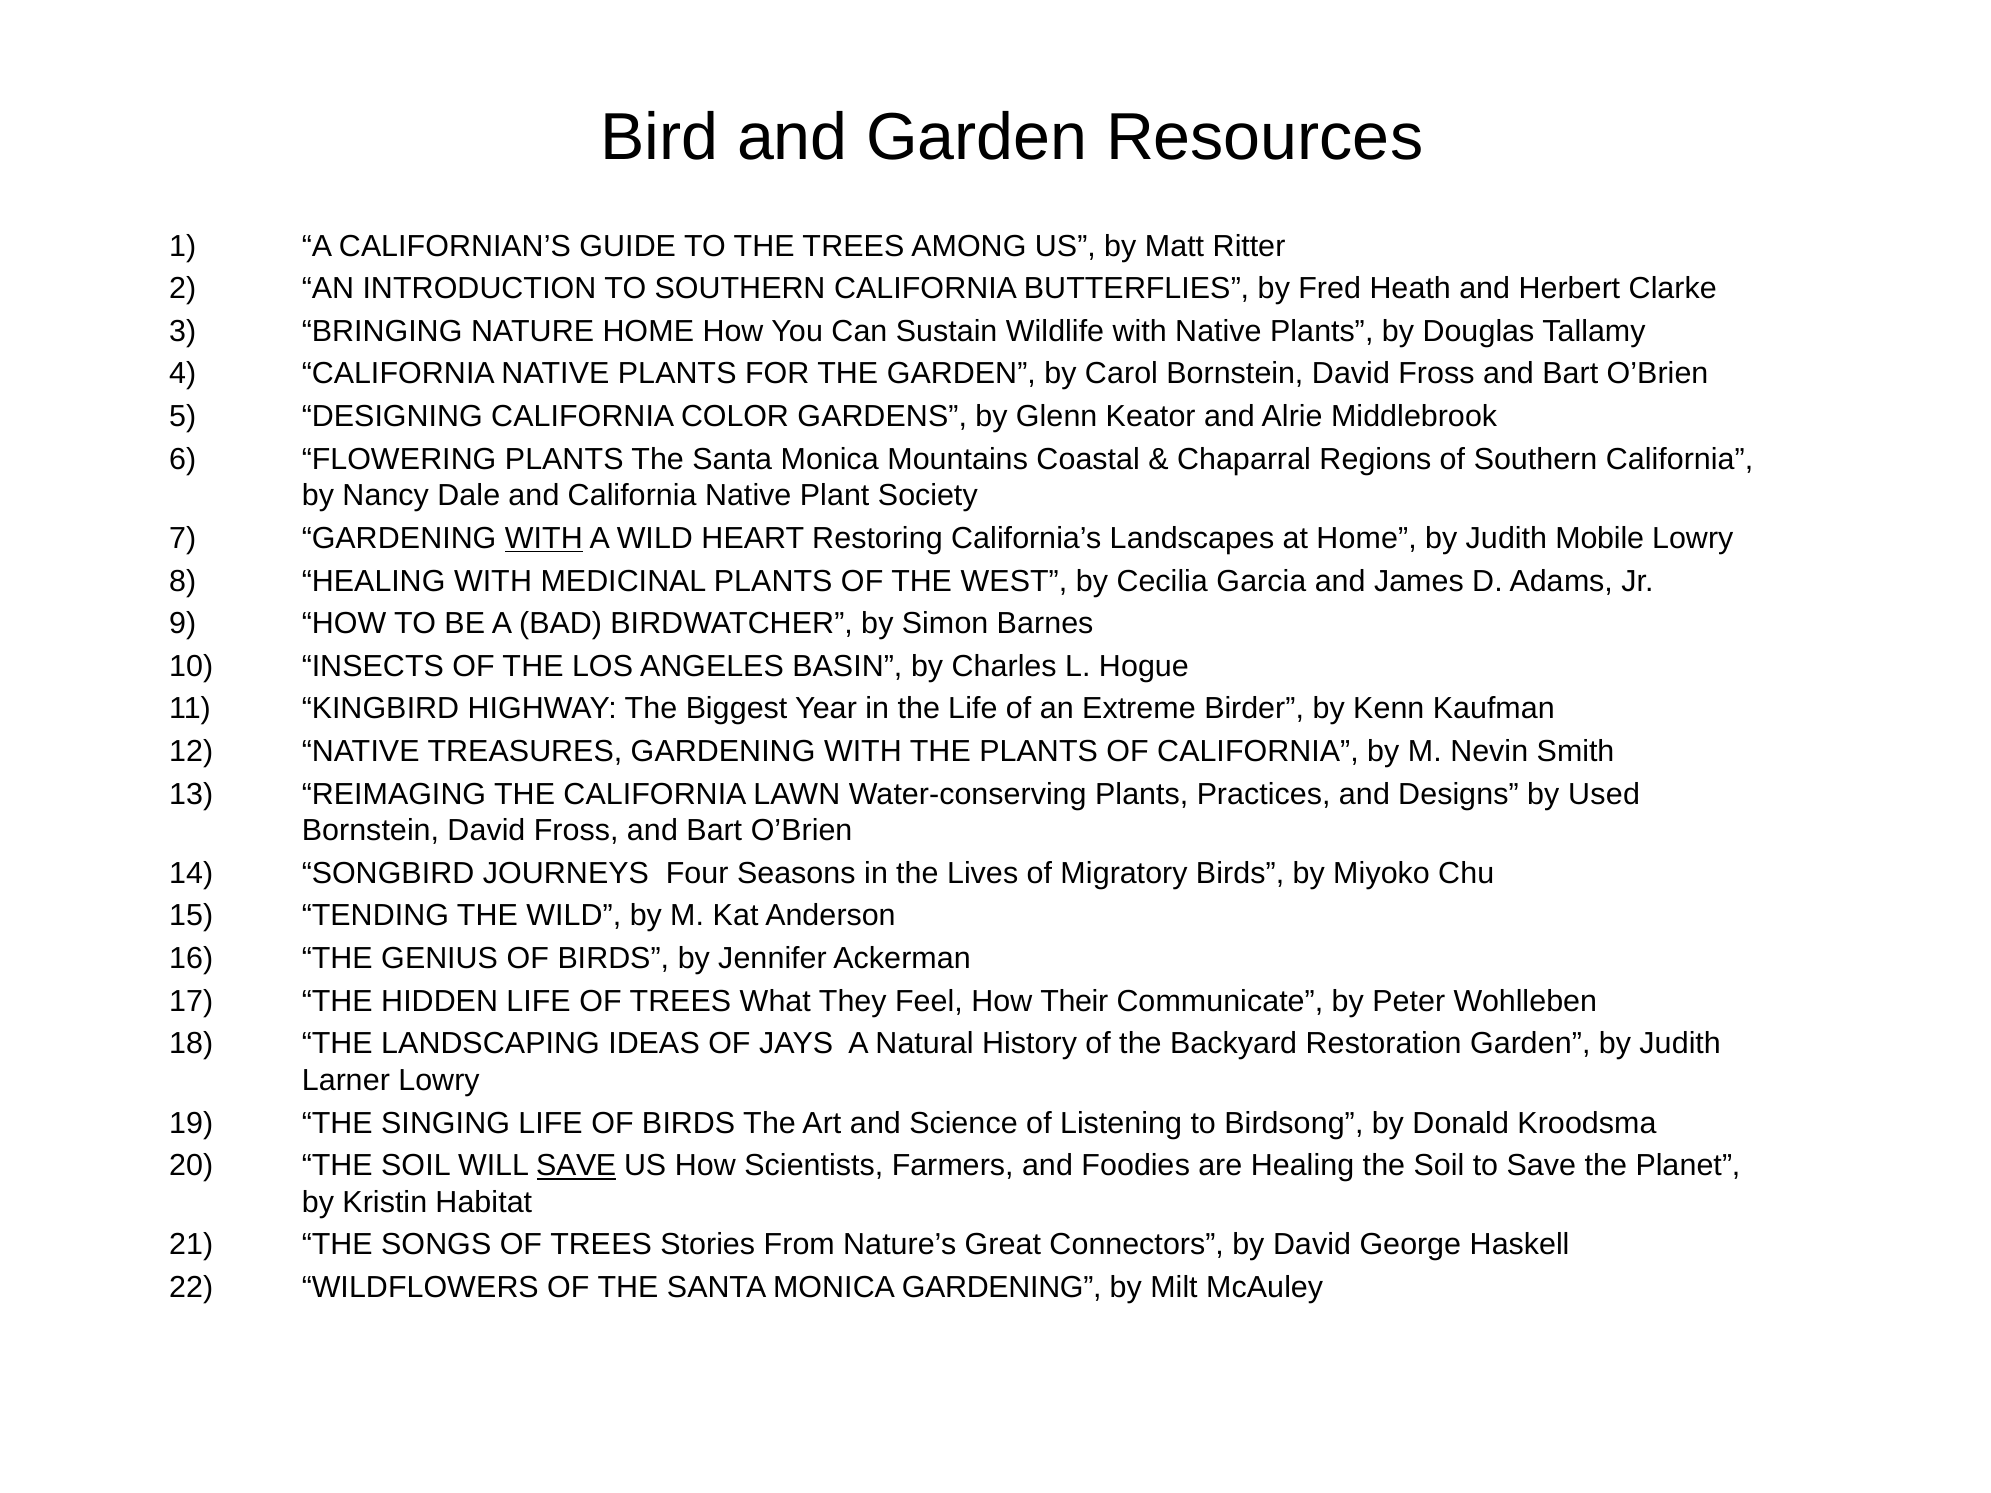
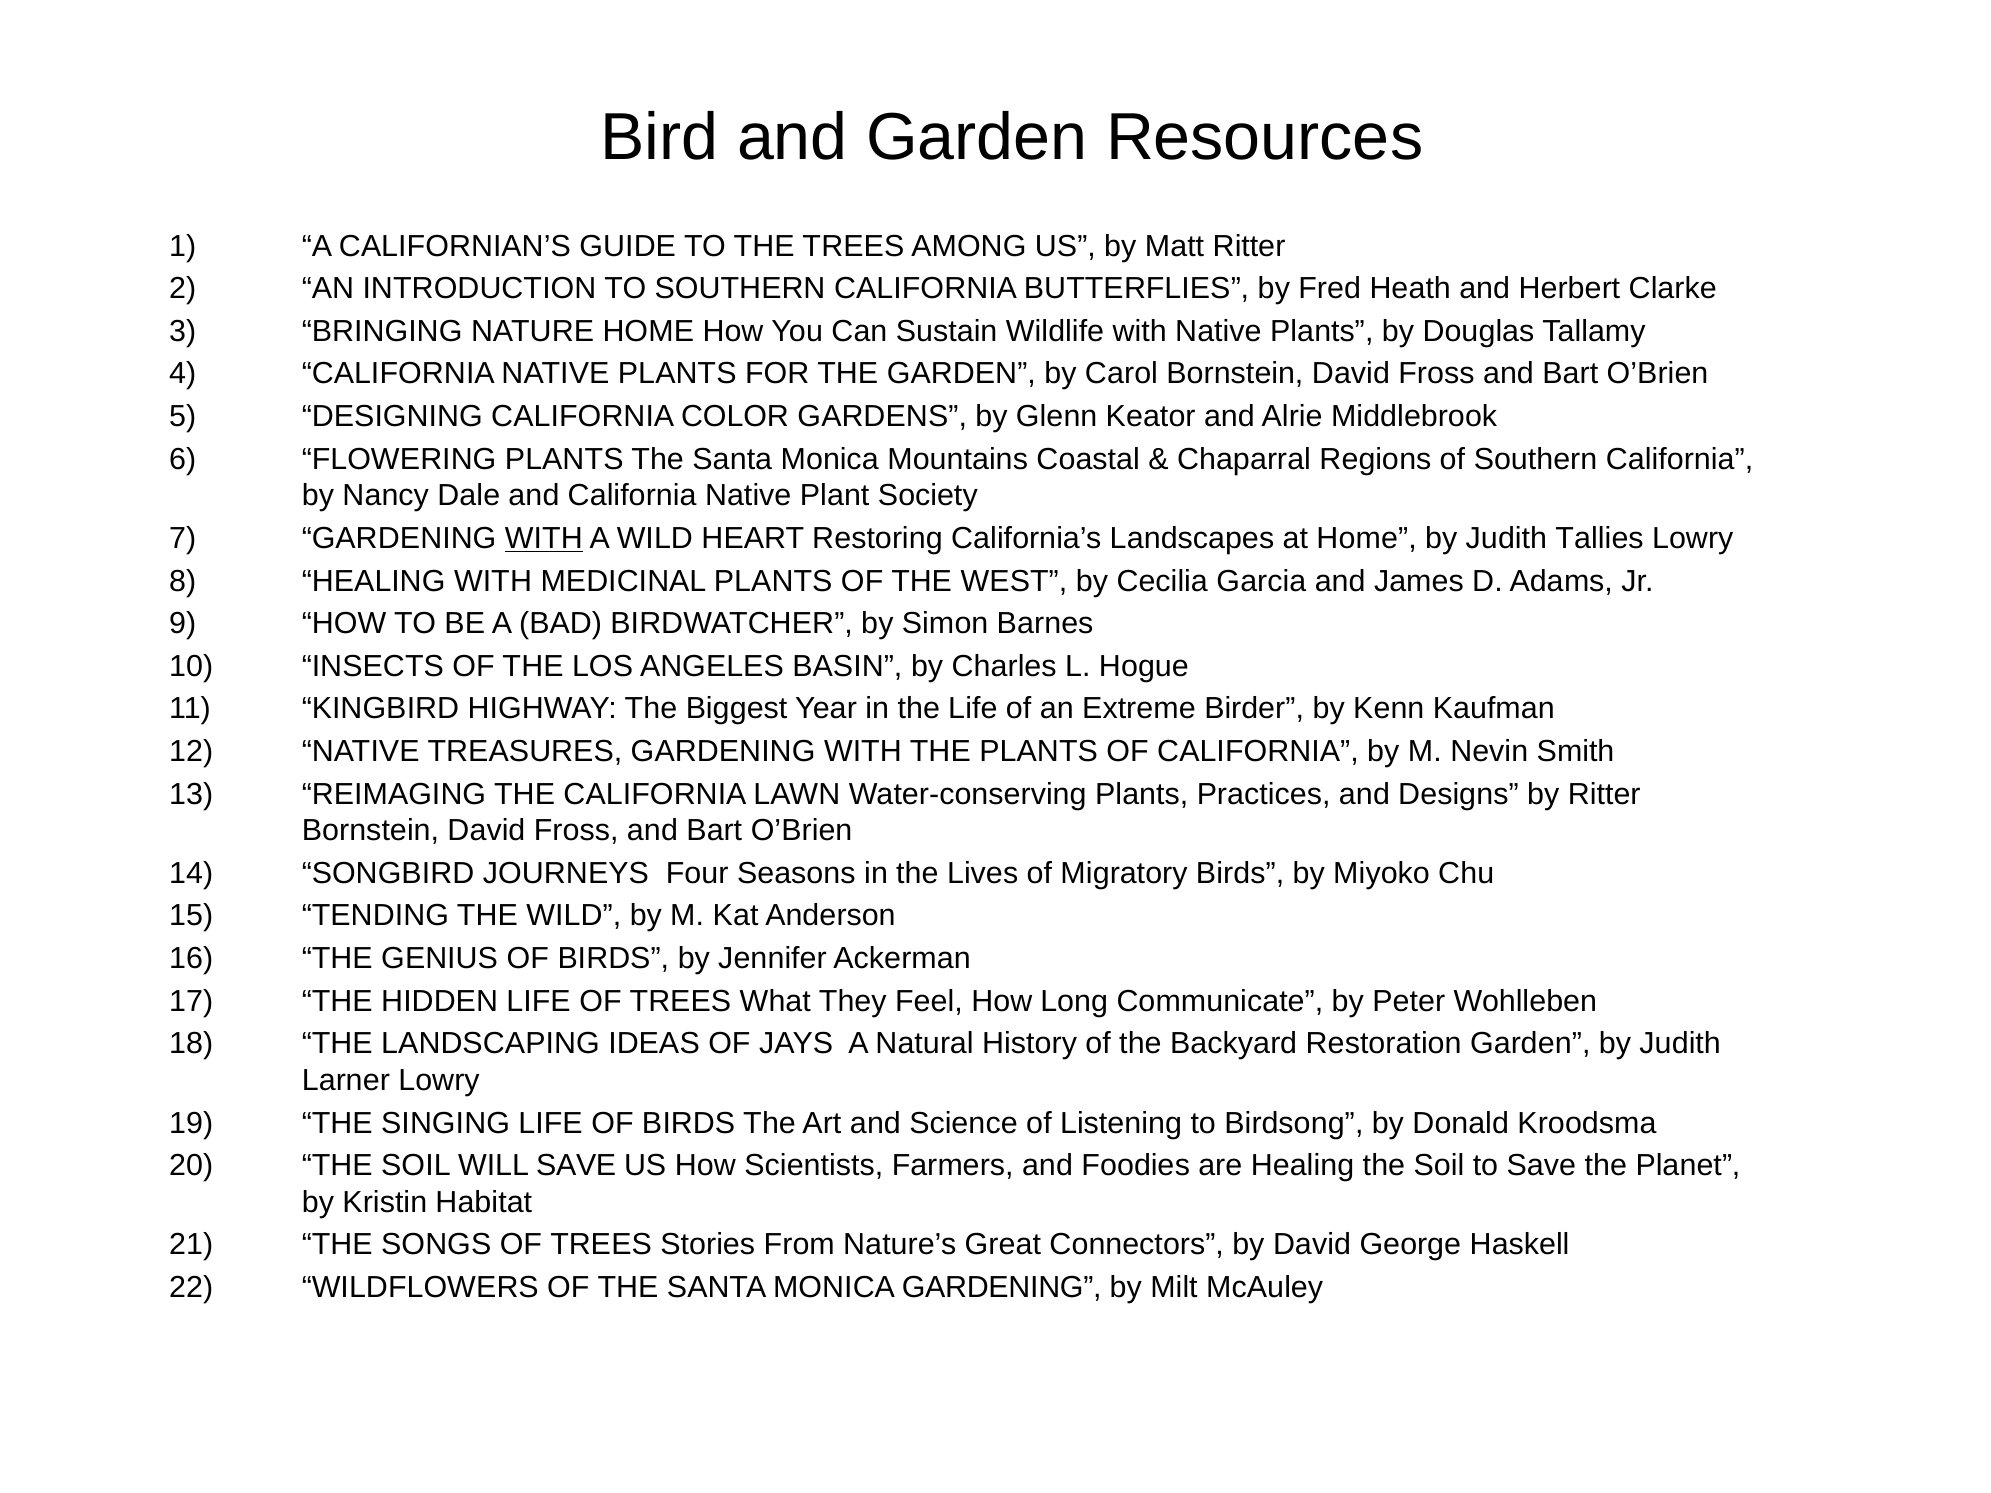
Mobile: Mobile -> Tallies (1600, 538)
by Used: Used -> Ritter (1604, 794)
Their: Their -> Long (1074, 1001)
SAVE underline: present -> none (576, 1166)
